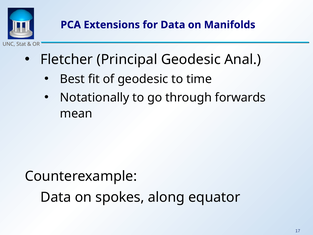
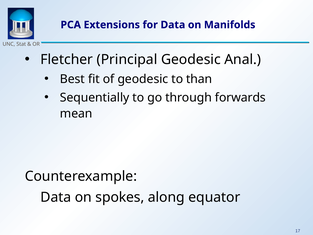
time: time -> than (199, 79)
Notationally: Notationally -> Sequentially (95, 97)
